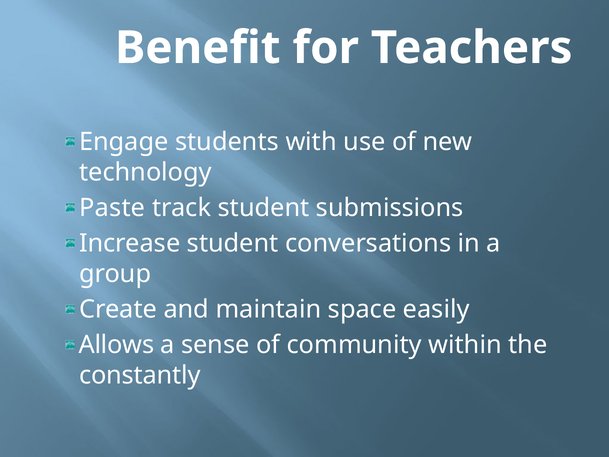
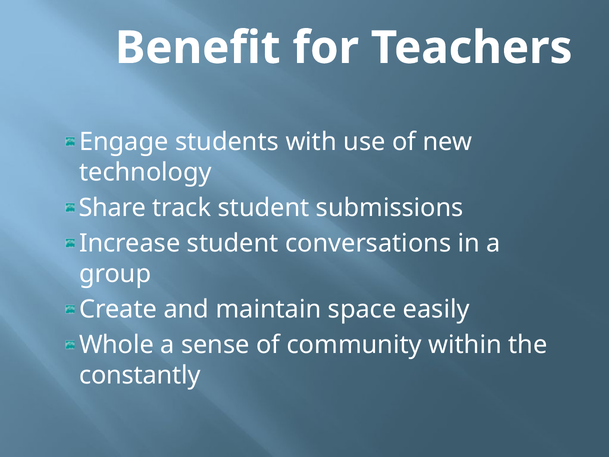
Paste: Paste -> Share (112, 208)
Allows: Allows -> Whole (116, 345)
